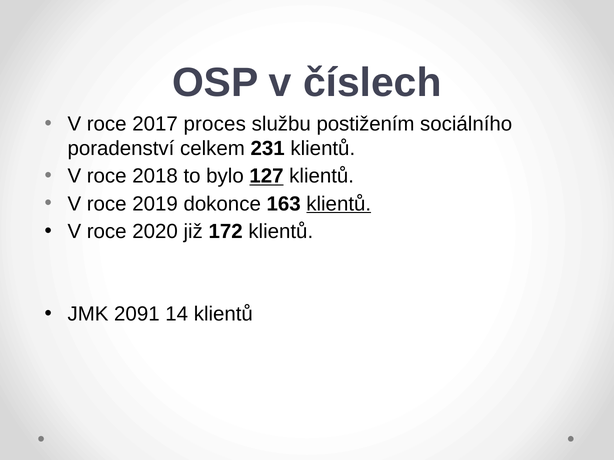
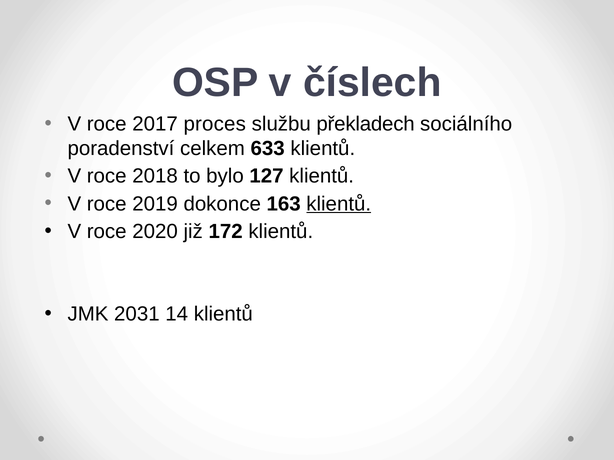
postižením: postižením -> překladech (366, 124)
231: 231 -> 633 (268, 149)
127 underline: present -> none (267, 176)
2091: 2091 -> 2031 (137, 315)
